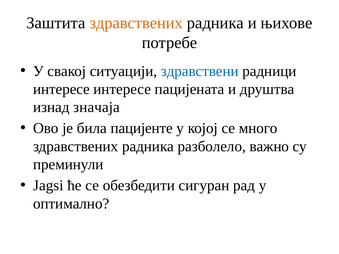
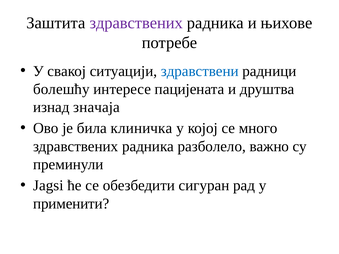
здравствених colour: orange -> purple (136, 23)
интересе: интересе -> болешћу (61, 89)
пацијенте: пацијенте -> клиничка (142, 128)
оптимално: оптимално -> применити (71, 204)
